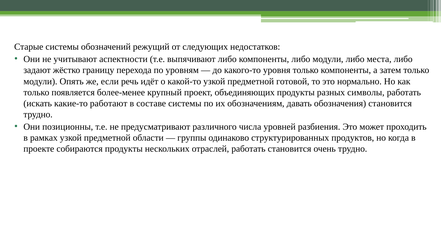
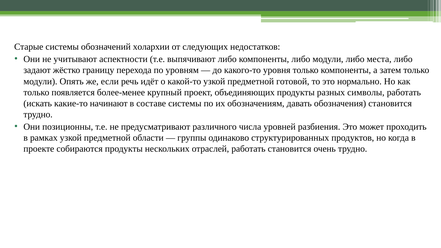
режущий: режущий -> холархии (151, 47)
работают: работают -> начинают (109, 103)
